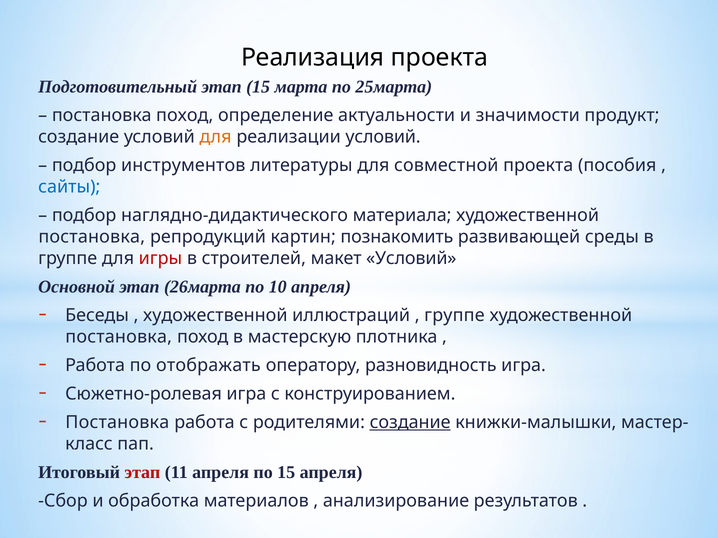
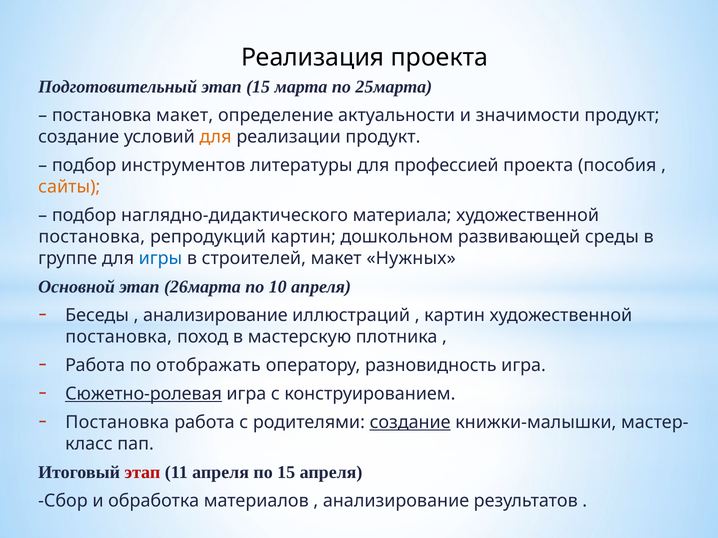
поход: поход -> макет (185, 115)
реализации условий: условий -> продукт (383, 137)
совместной: совместной -> профессией (446, 166)
сайты colour: blue -> orange (69, 187)
познакомить: познакомить -> дошкольном (397, 237)
игры colour: red -> blue (160, 259)
макет Условий: Условий -> Нужных (411, 259)
художественной: художественной -> анализирование (215, 316)
группе: группе -> картин (455, 316)
Сюжетно-ролевая underline: none -> present (144, 394)
